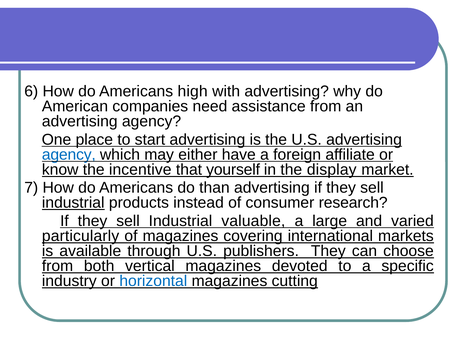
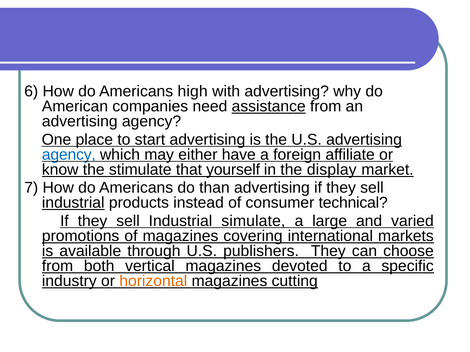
assistance underline: none -> present (269, 106)
incentive: incentive -> stimulate (140, 170)
research: research -> technical (353, 203)
valuable: valuable -> simulate (253, 221)
particularly: particularly -> promotions (81, 236)
horizontal colour: blue -> orange (153, 281)
